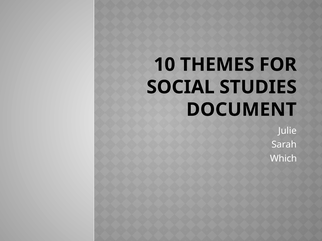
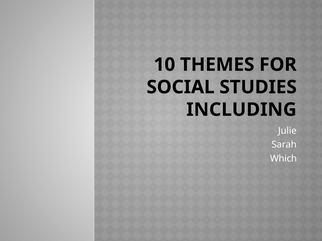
DOCUMENT: DOCUMENT -> INCLUDING (241, 110)
